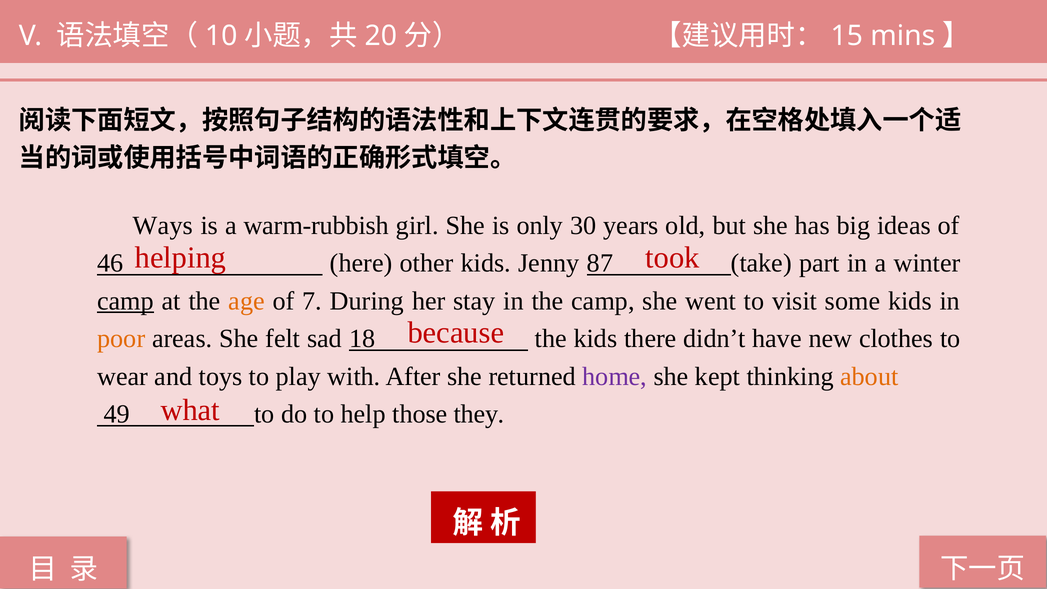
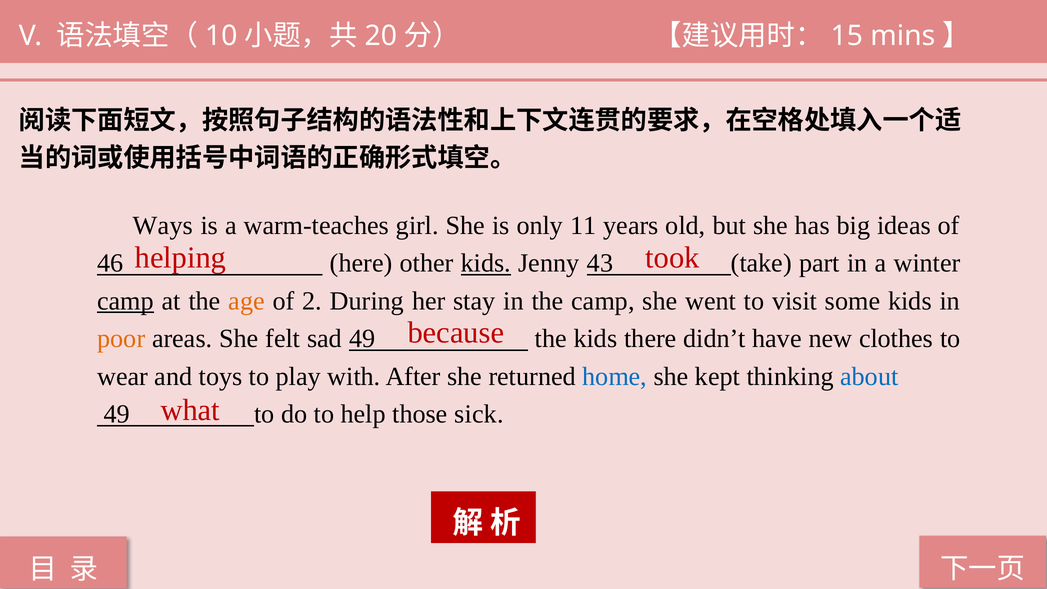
warm-rubbish: warm-rubbish -> warm-teaches (316, 226)
30: 30 -> 11 (583, 226)
kids underline: none -> present (486, 263)
87: 87 -> 43 (600, 263)
7: 7 -> 2 (312, 301)
sad 18: 18 -> 49 (362, 339)
home colour: purple -> blue (615, 376)
about colour: orange -> blue (869, 376)
they: they -> sick (479, 414)
